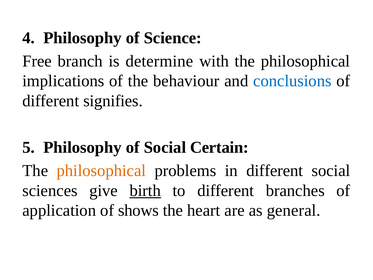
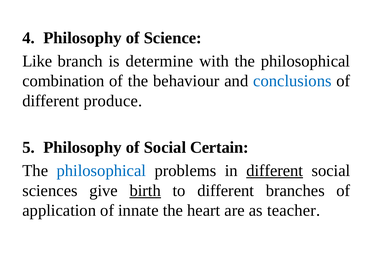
Free: Free -> Like (37, 61)
implications: implications -> combination (63, 81)
signifies: signifies -> produce (113, 101)
philosophical colour: orange -> blue (101, 170)
different underline: none -> present (275, 170)
shows: shows -> innate (138, 210)
general: general -> teacher (294, 210)
